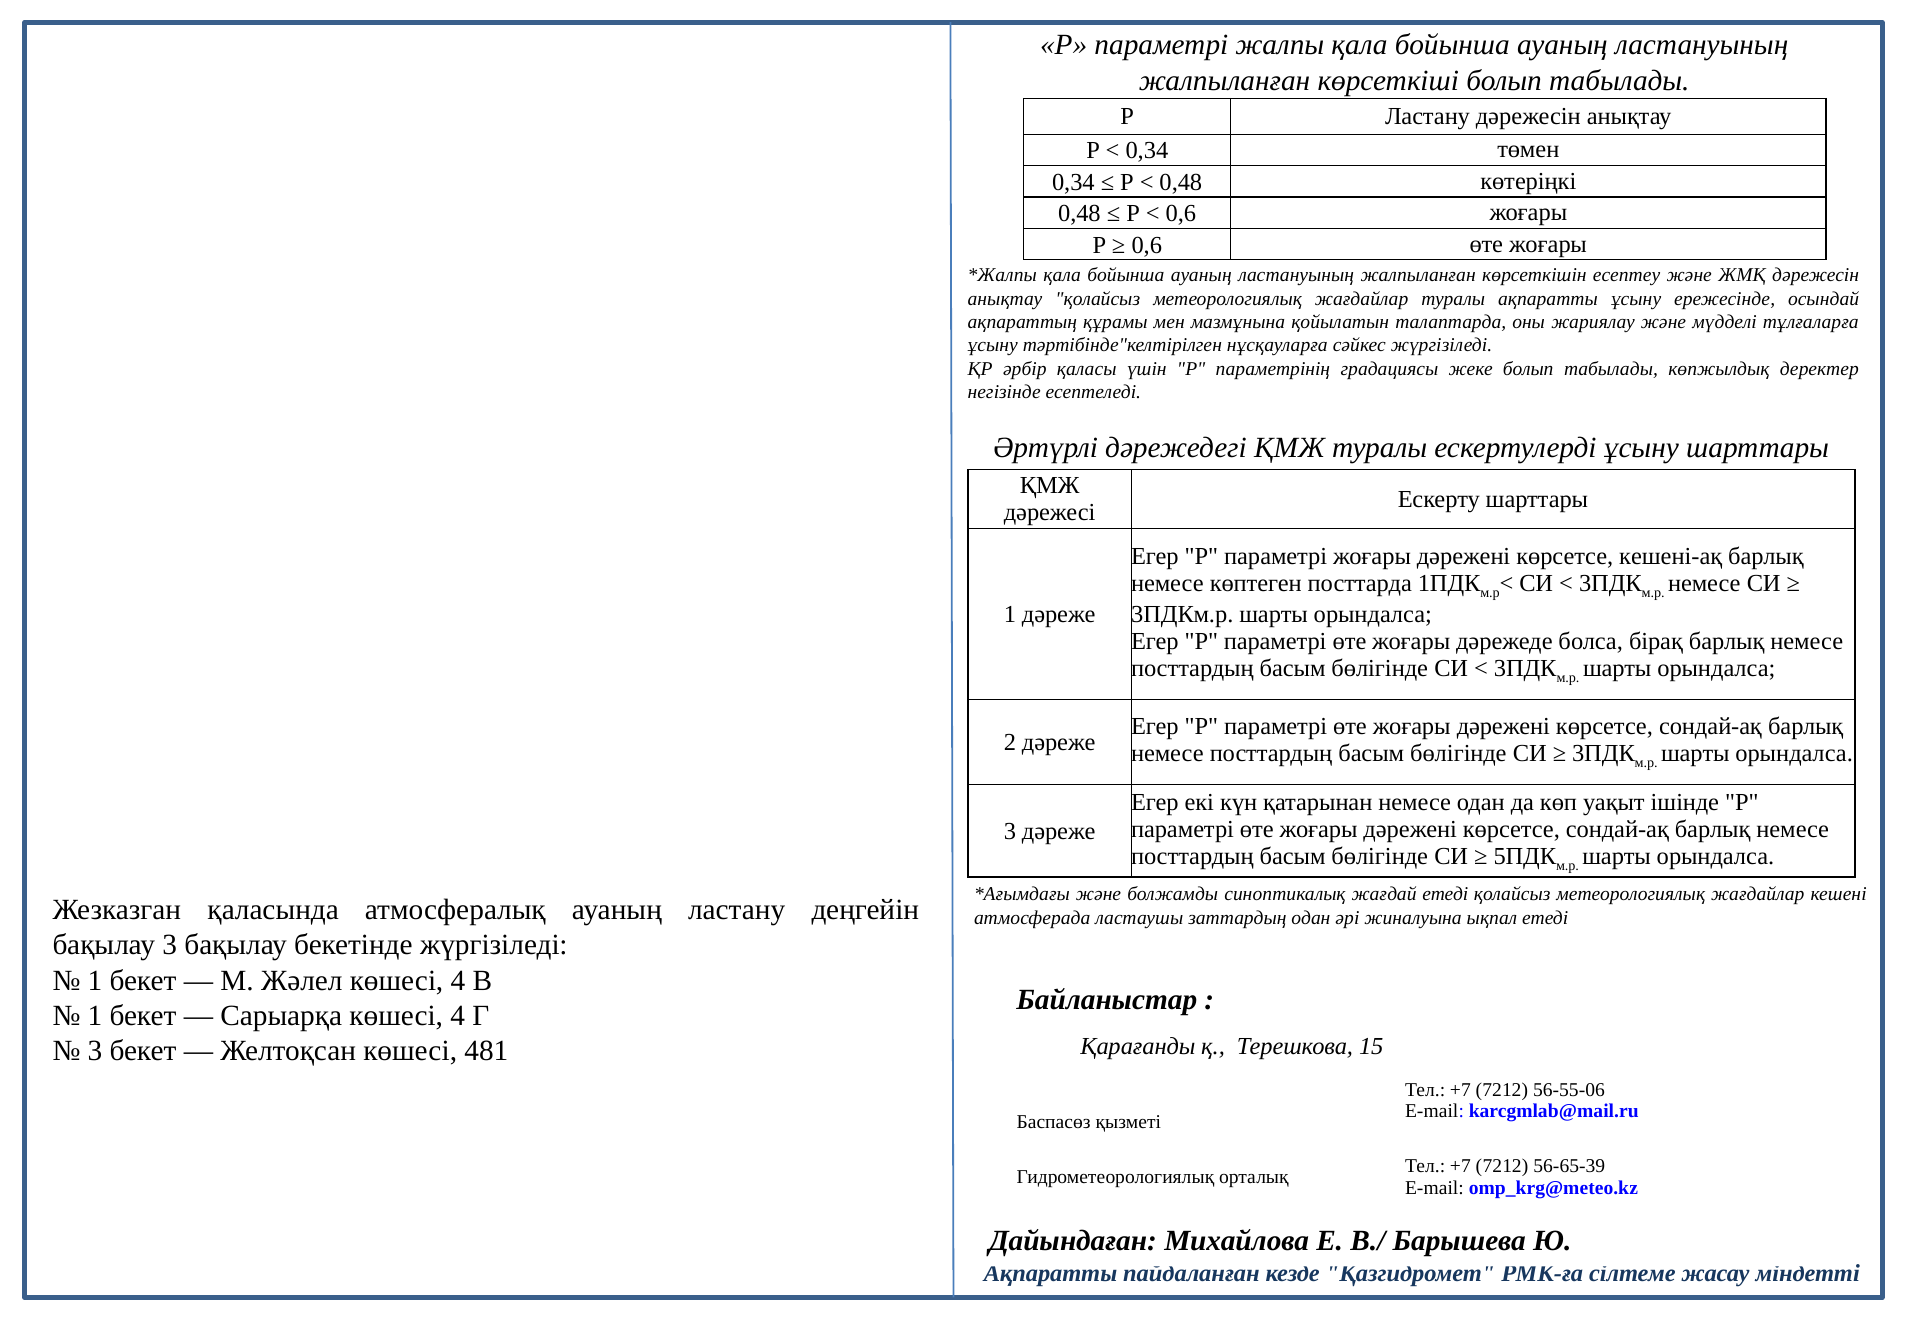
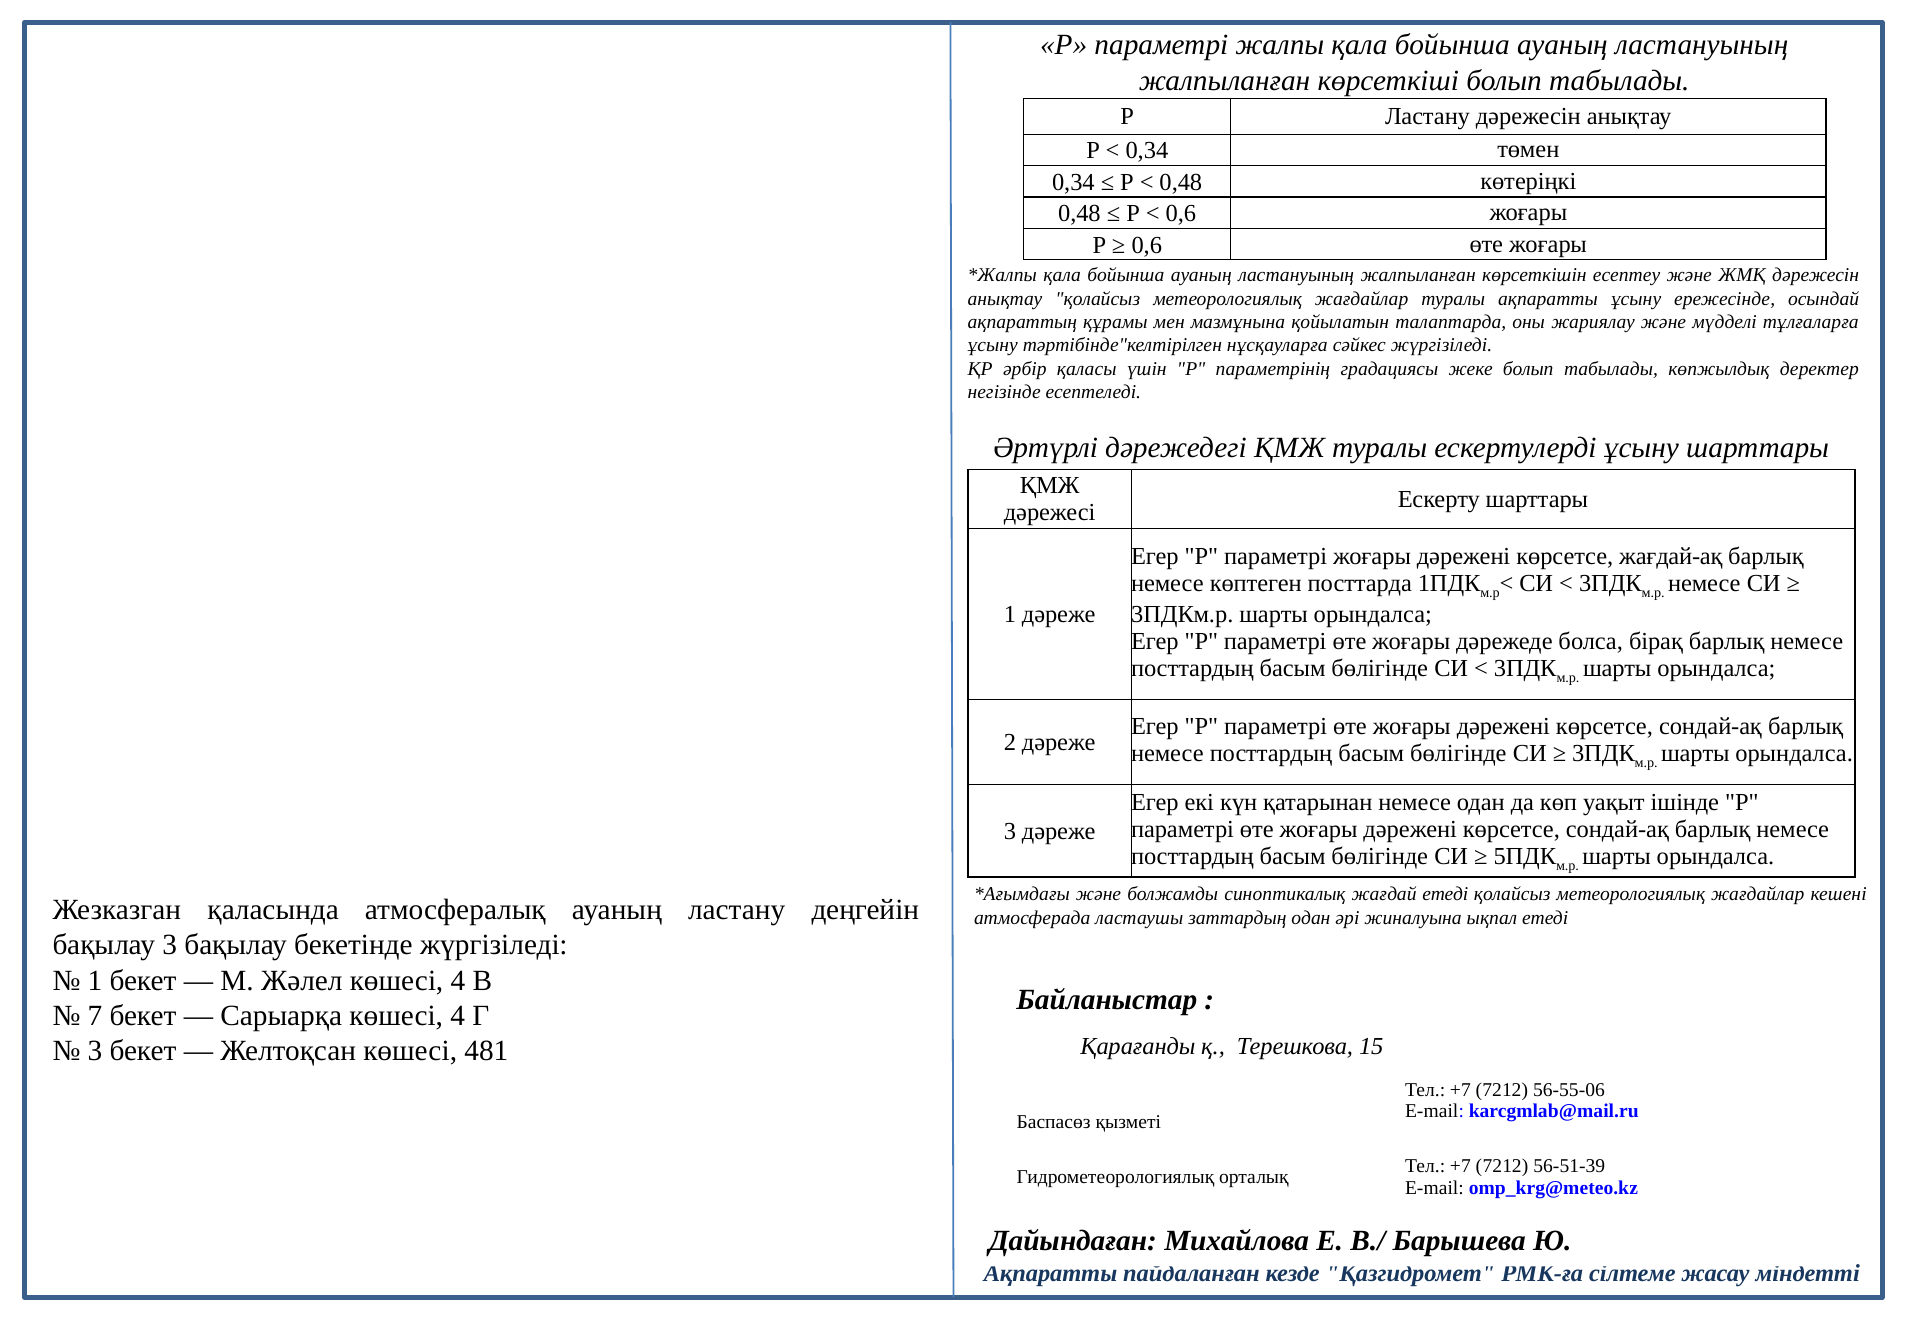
кешені-ақ: кешені-ақ -> жағдай-ақ (1671, 556)
1: 1 -> 7 (95, 1016)
56-65-39: 56-65-39 -> 56-51-39 (1569, 1166)
